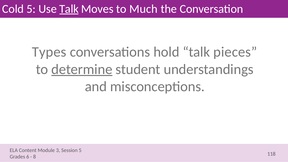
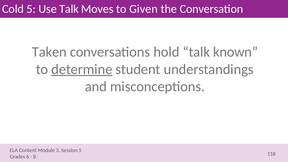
Talk underline: present -> none (69, 9)
Much: Much -> Given (143, 9)
Types: Types -> Taken (49, 52)
pieces: pieces -> known (235, 52)
